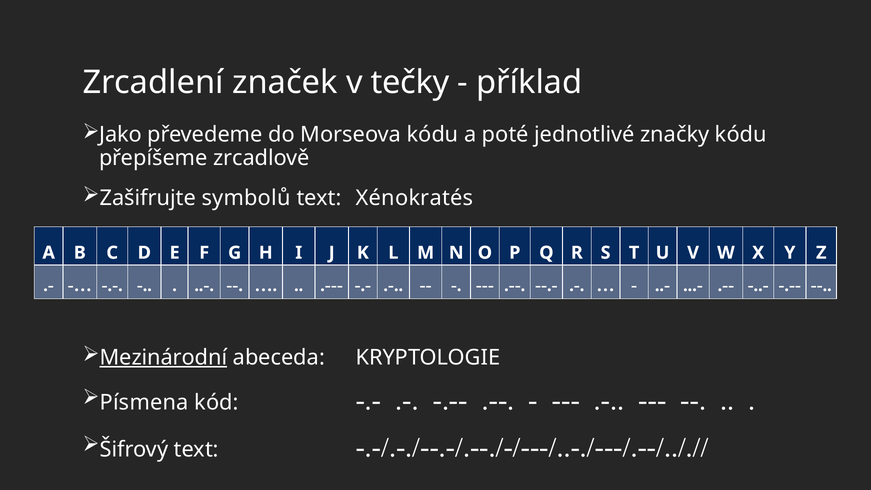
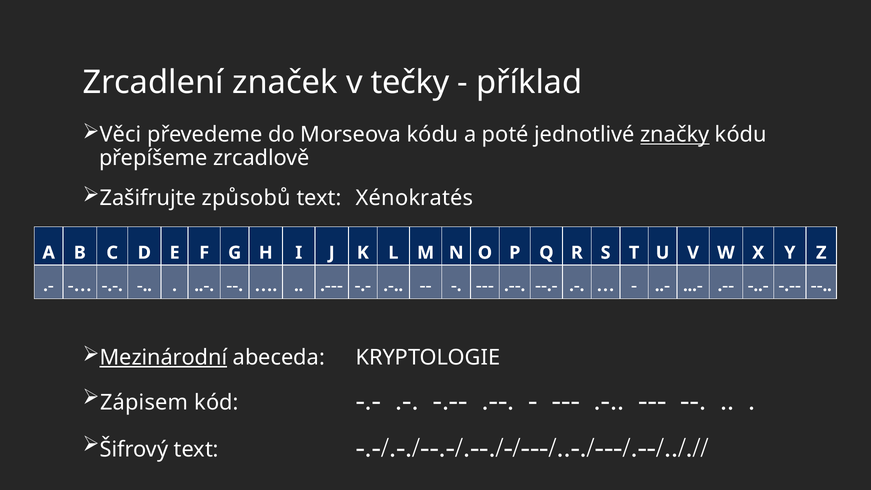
Jako: Jako -> Věci (121, 135)
značky underline: none -> present (675, 135)
symbolů: symbolů -> způsobů (246, 198)
Písmena: Písmena -> Zápisem (144, 403)
